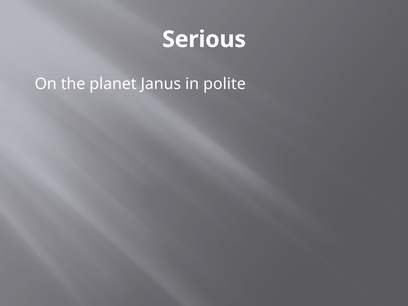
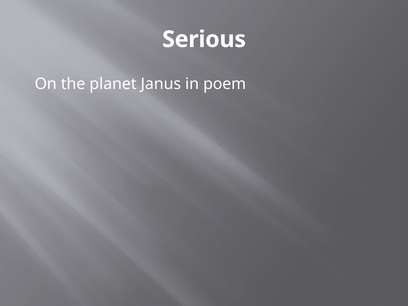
polite: polite -> poem (225, 84)
